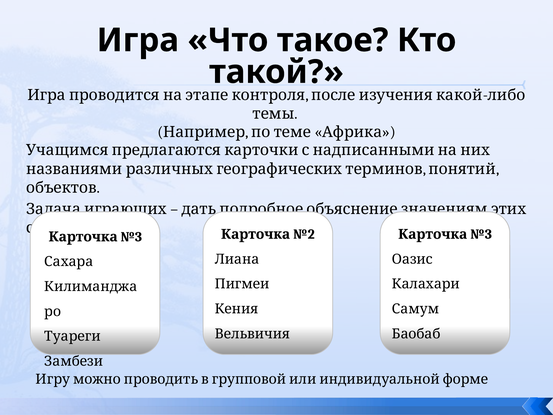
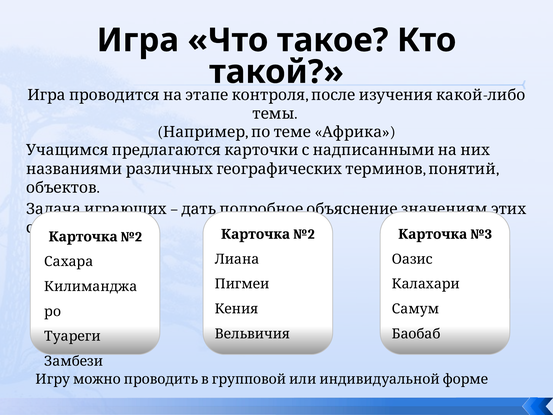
№3: №3 -> №2 (131, 237)
